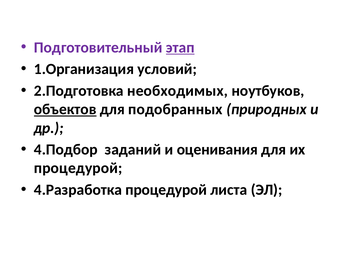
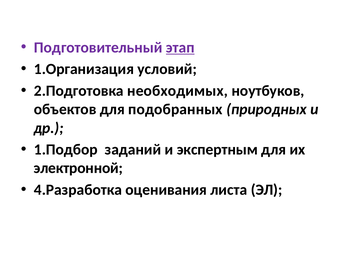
объектов underline: present -> none (65, 109)
4.Подбор: 4.Подбор -> 1.Подбор (66, 150)
оценивания: оценивания -> экспертным (217, 150)
процедурой: процедурой -> электронной (78, 168)
4.Разработка процедурой: процедурой -> оценивания (166, 190)
